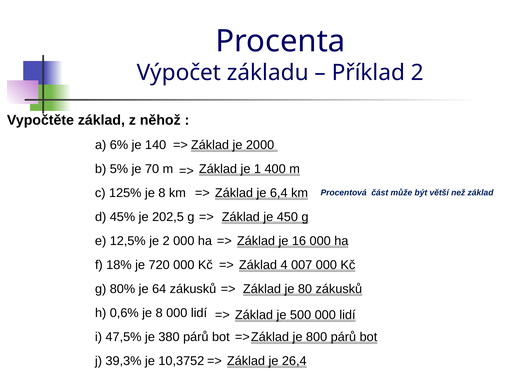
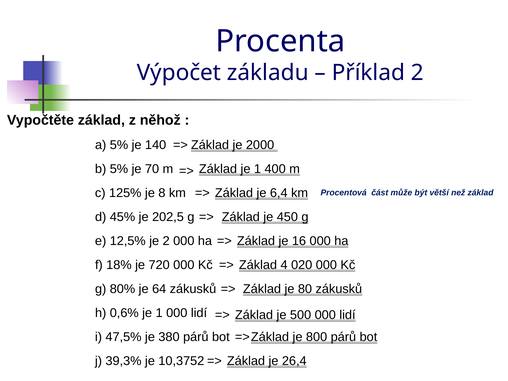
a 6%: 6% -> 5% (119, 145)
007: 007 -> 020 (302, 265)
0,6% je 8: 8 -> 1 (159, 313)
